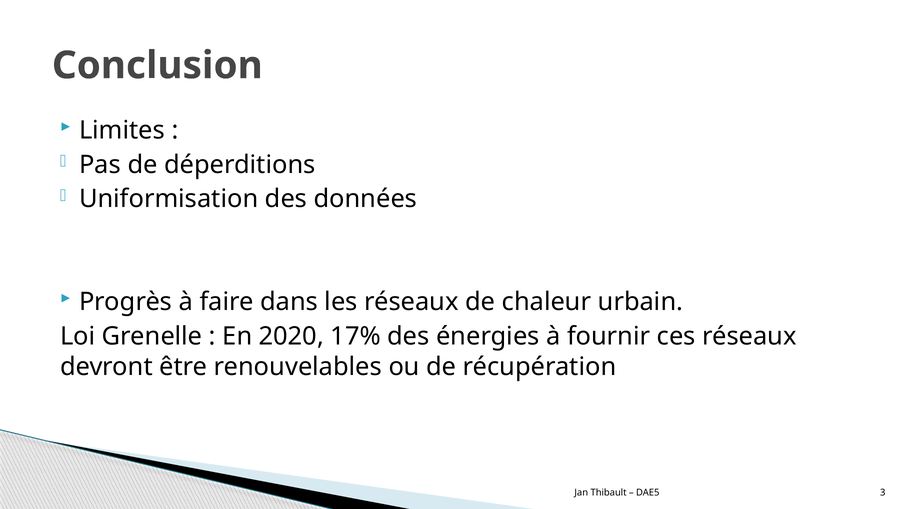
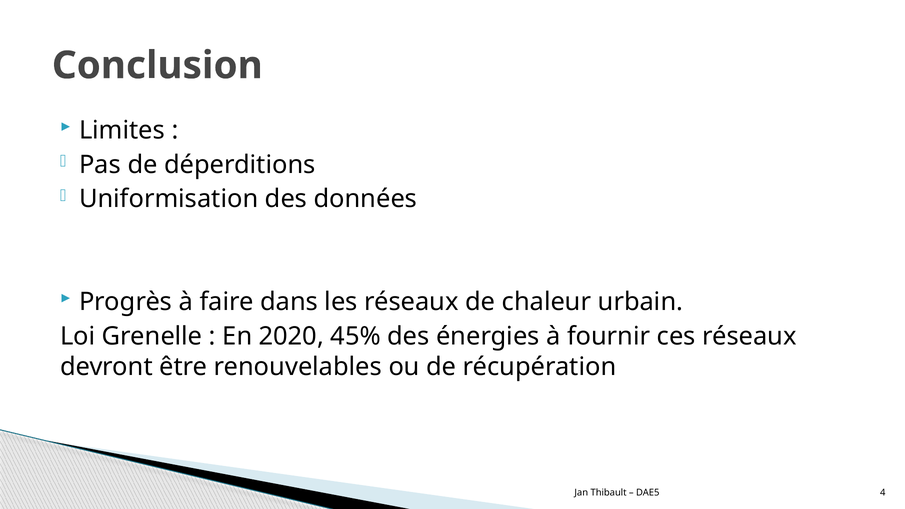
17%: 17% -> 45% (356, 336)
3: 3 -> 4 (883, 493)
